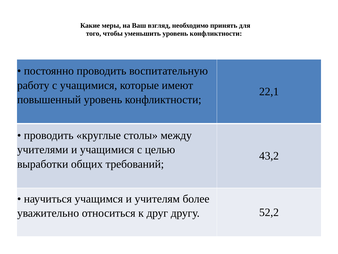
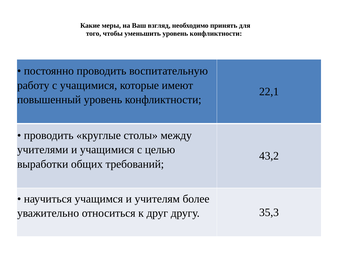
52,2: 52,2 -> 35,3 (269, 212)
